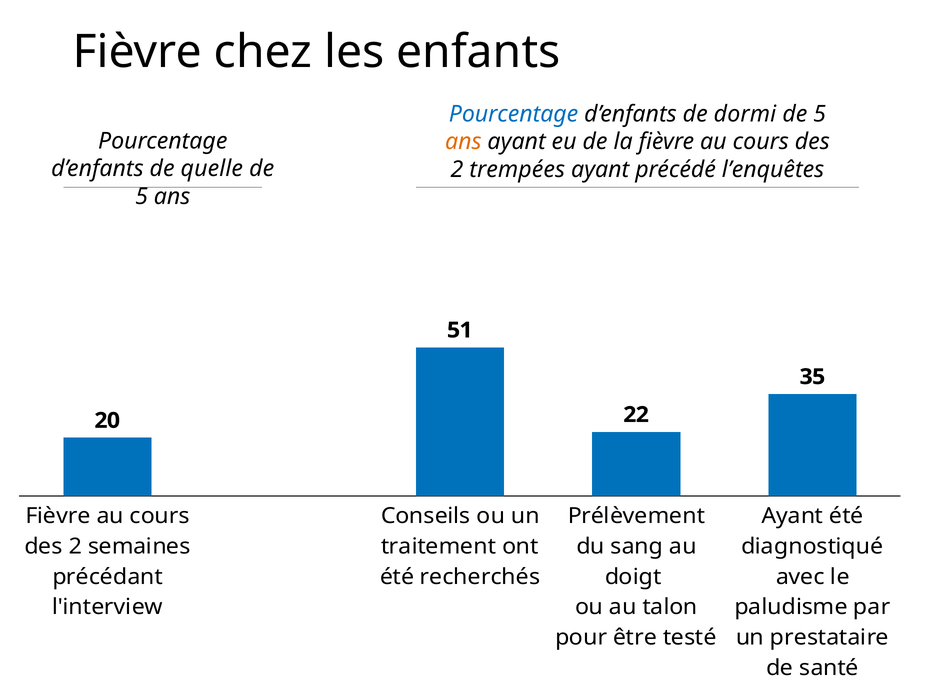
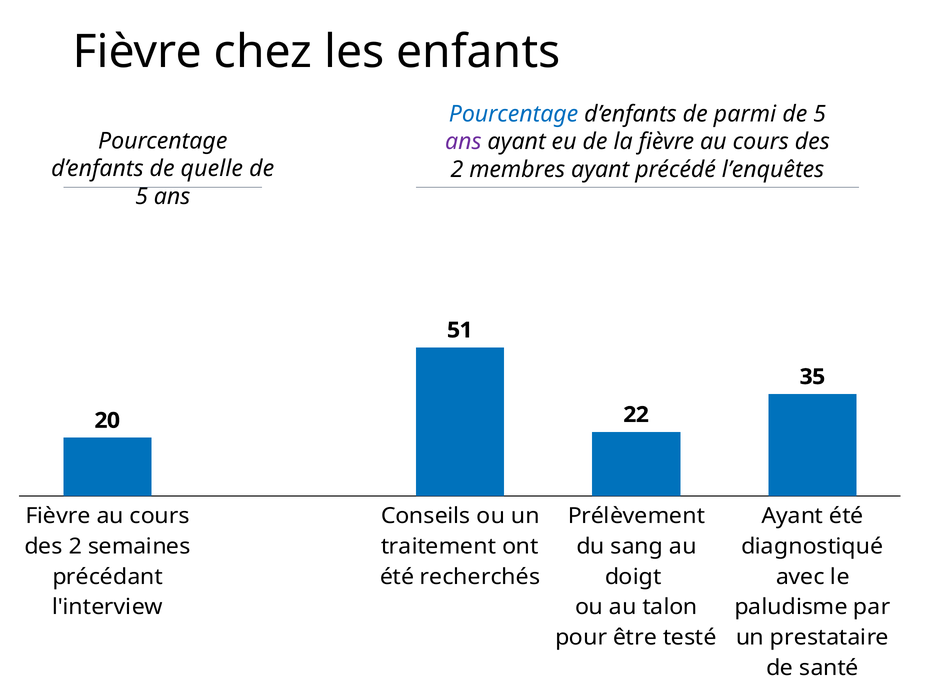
dormi: dormi -> parmi (745, 114)
ans colour: orange -> purple (463, 142)
trempées: trempées -> membres (517, 169)
